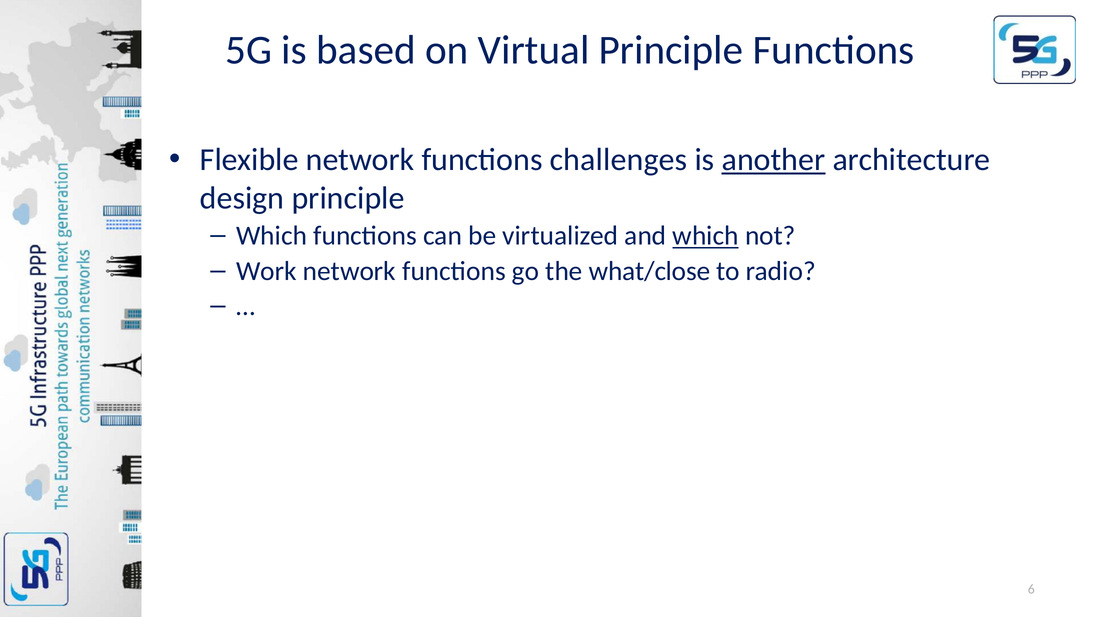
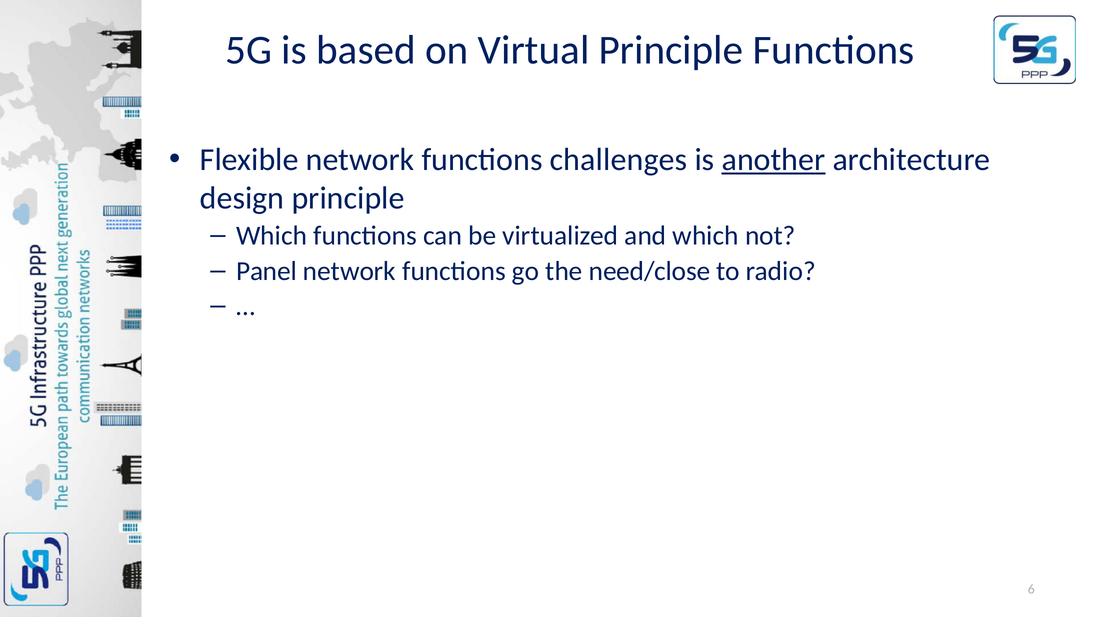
which underline: present -> none (706, 236)
Work: Work -> Panel (267, 271)
what/close: what/close -> need/close (650, 271)
